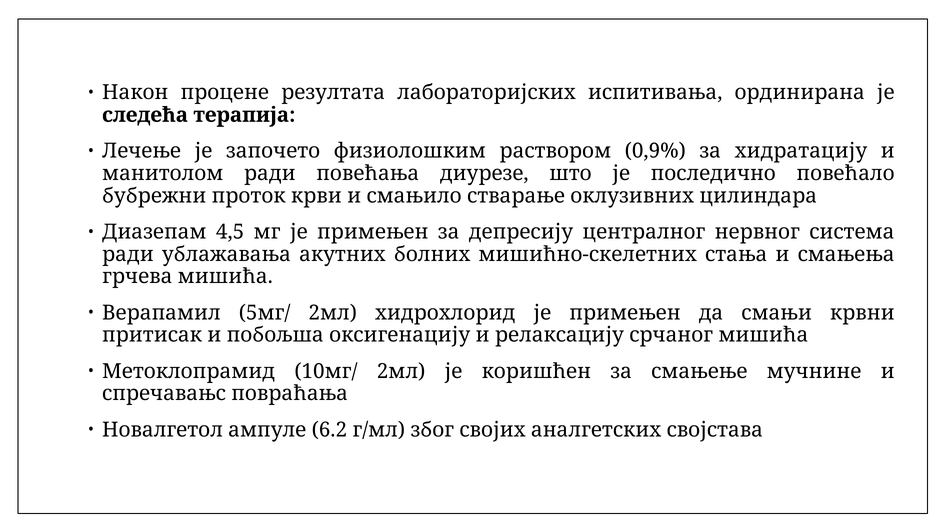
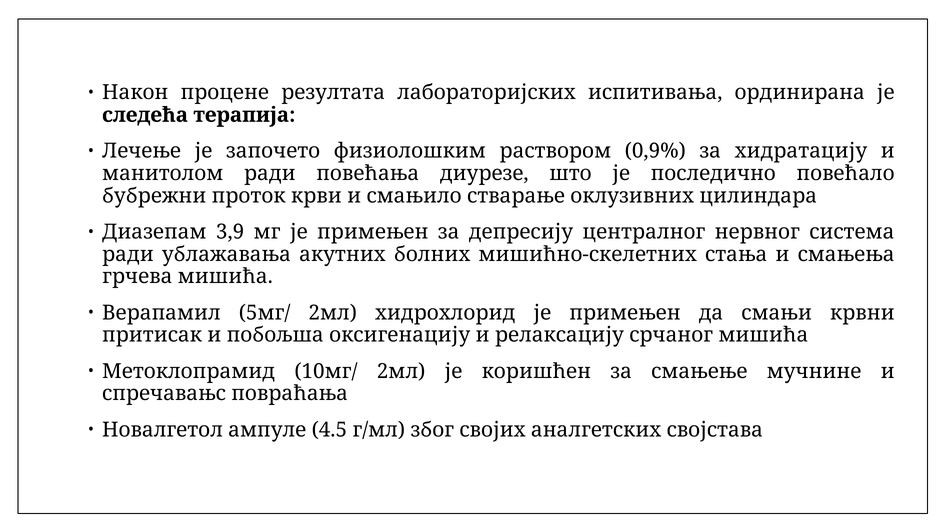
4,5: 4,5 -> 3,9 (230, 232)
6.2: 6.2 -> 4.5 (329, 430)
